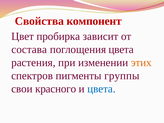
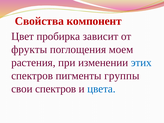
состава: состава -> фрукты (29, 49)
поглощения цвета: цвета -> моем (121, 49)
этих colour: orange -> blue (141, 63)
свои красного: красного -> спектров (56, 89)
